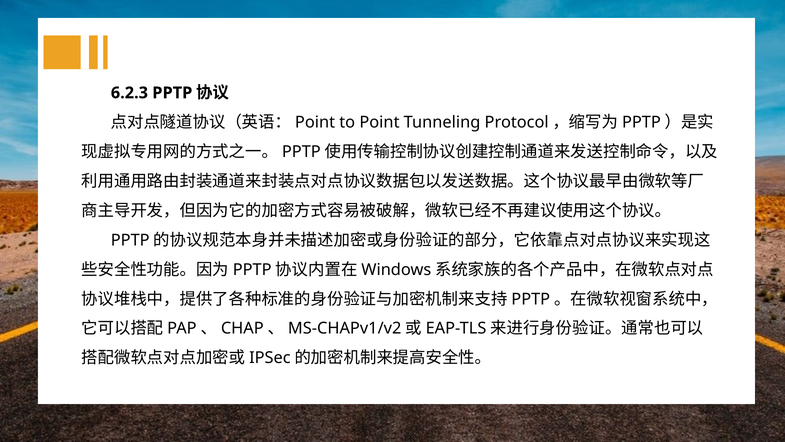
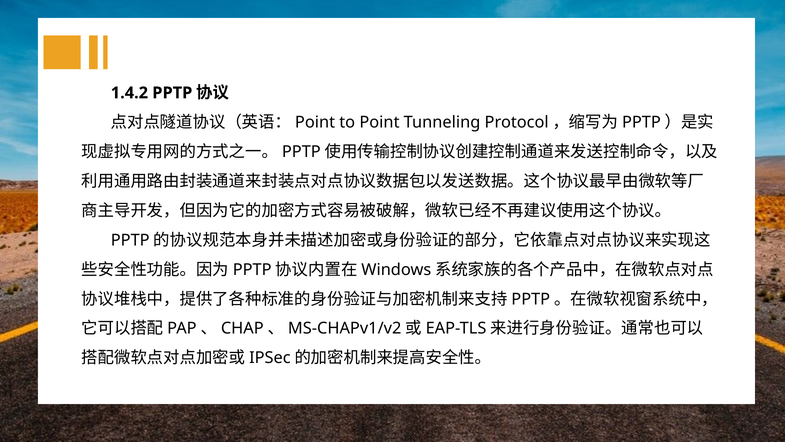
6.2.3: 6.2.3 -> 1.4.2 (129, 93)
